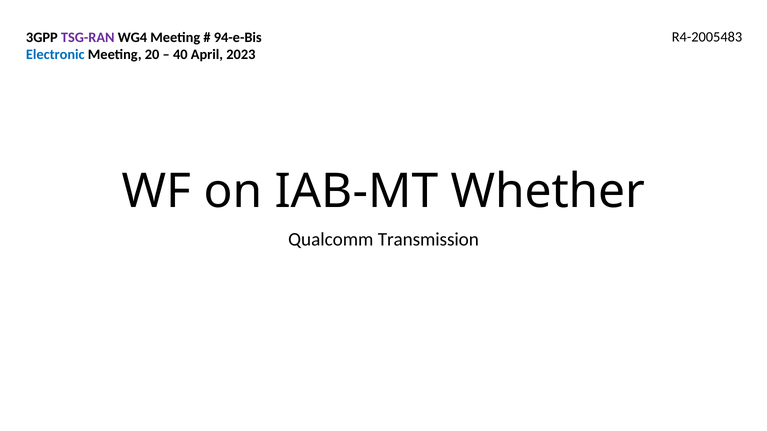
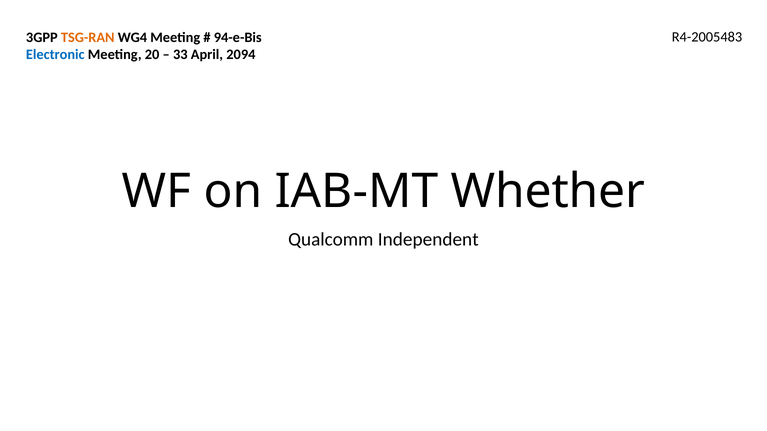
TSG-RAN colour: purple -> orange (88, 37)
40: 40 -> 33 (180, 55)
2023: 2023 -> 2094 (241, 55)
Transmission: Transmission -> Independent (428, 240)
